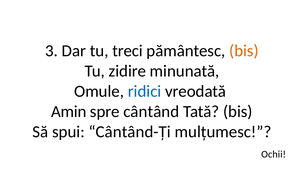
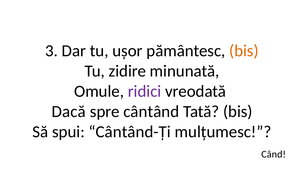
treci: treci -> ușor (127, 51)
ridici colour: blue -> purple (145, 91)
Amin: Amin -> Dacă (69, 111)
Ochii: Ochii -> Când (274, 154)
